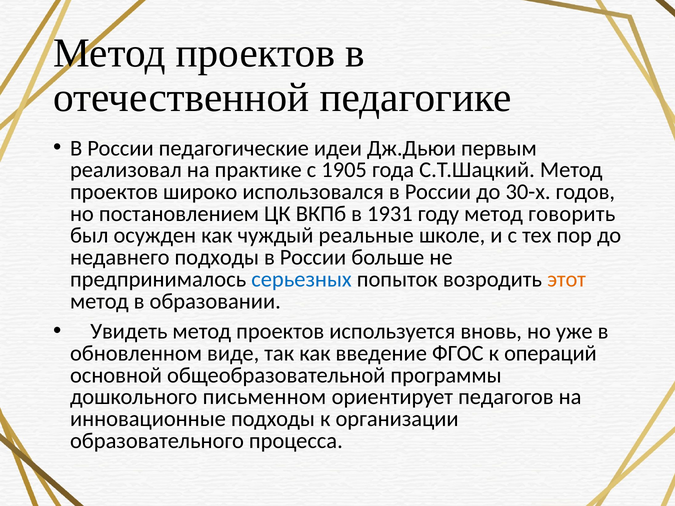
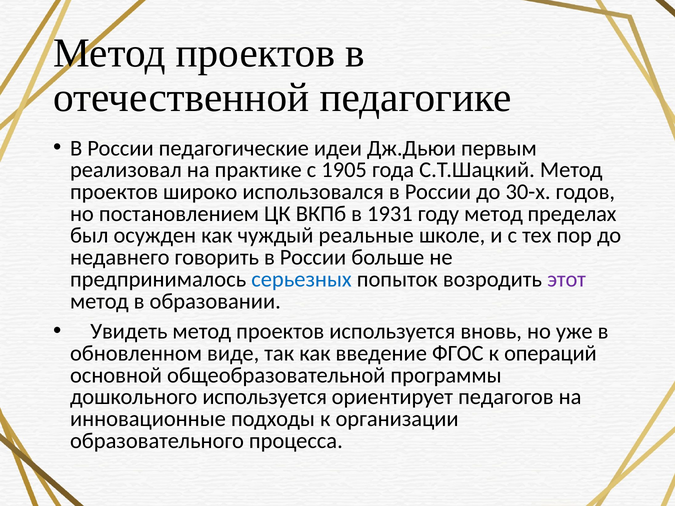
говорить: говорить -> пределах (572, 214)
недавнего подходы: подходы -> говорить (217, 258)
этот colour: orange -> purple (567, 279)
дошкольного письменном: письменном -> используется (265, 397)
